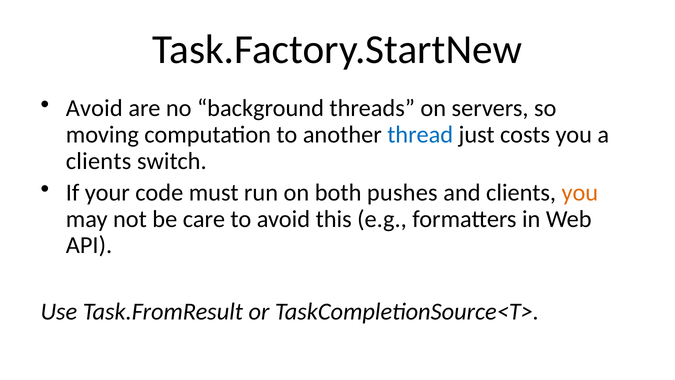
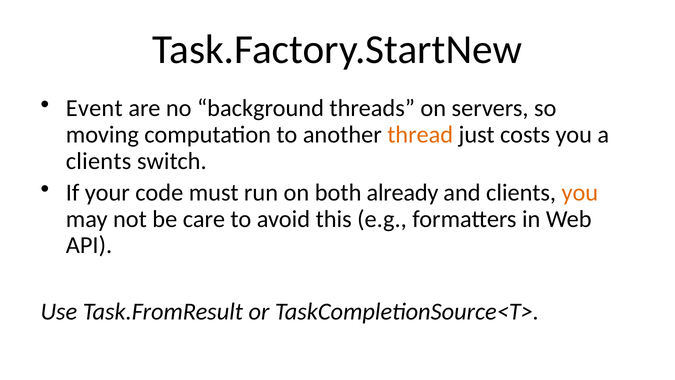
Avoid: Avoid -> Event (94, 108)
thread colour: blue -> orange (420, 135)
pushes: pushes -> already (403, 193)
